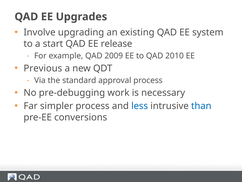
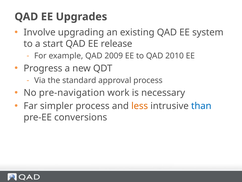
Previous: Previous -> Progress (43, 68)
pre-debugging: pre-debugging -> pre-navigation (72, 93)
less colour: blue -> orange (140, 106)
